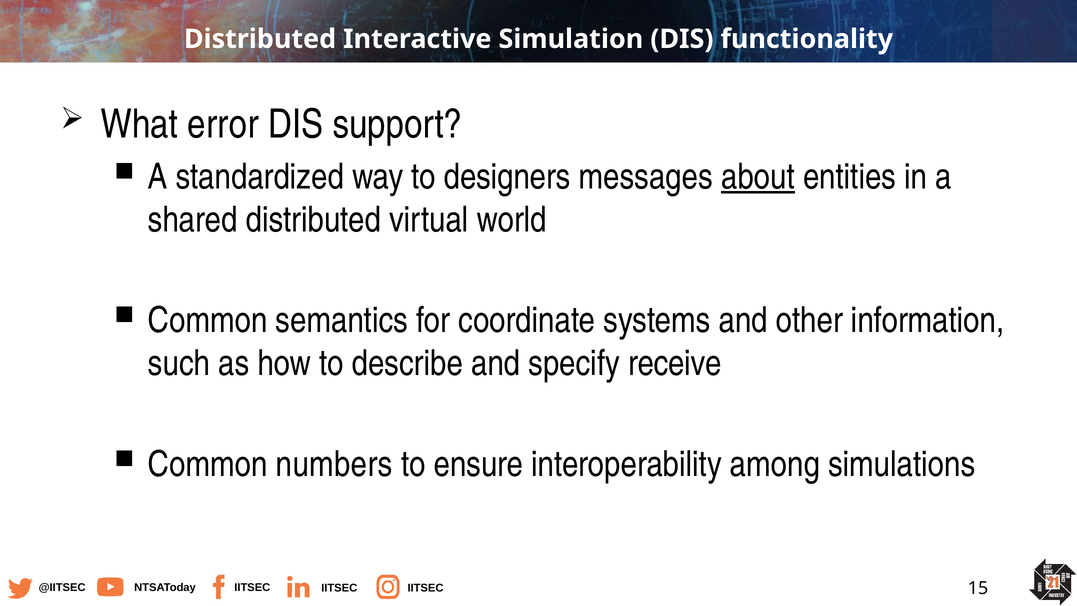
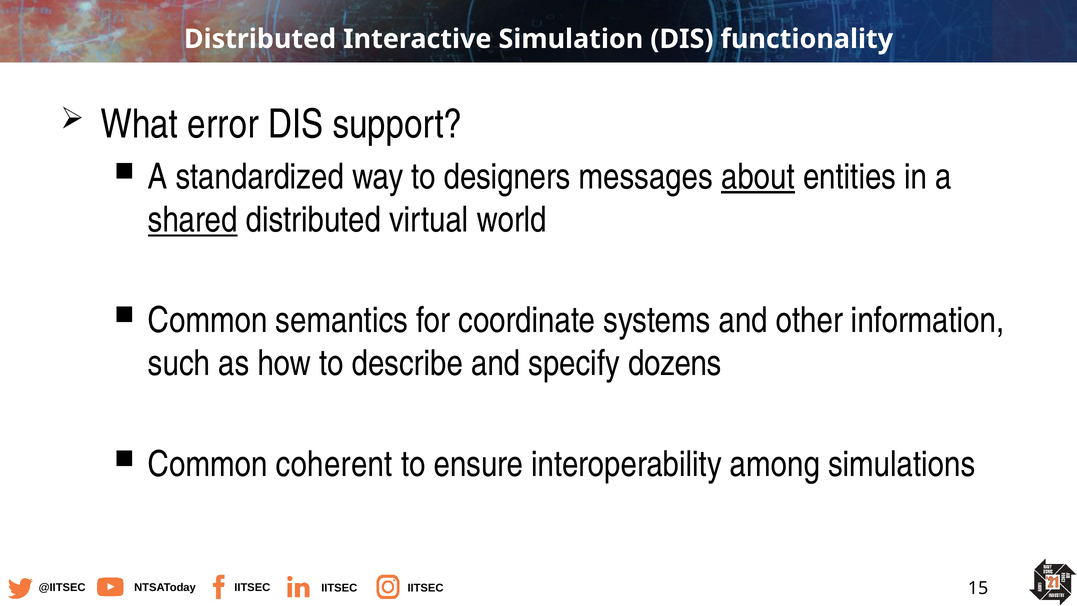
shared underline: none -> present (193, 220)
receive: receive -> dozens (675, 364)
numbers: numbers -> coherent (334, 464)
